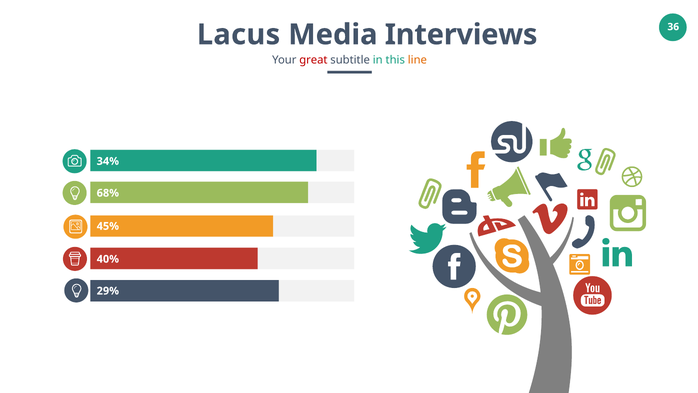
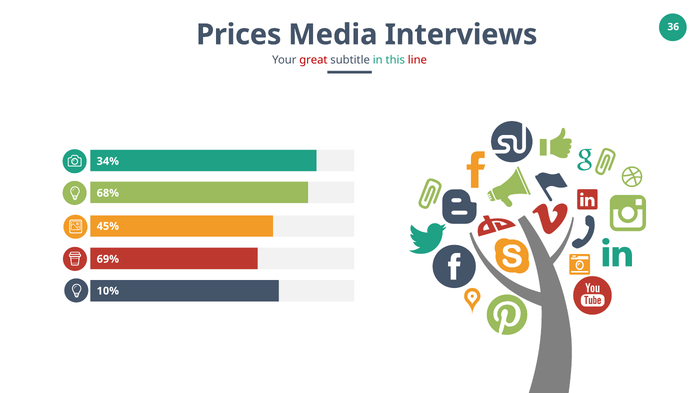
Lacus: Lacus -> Prices (239, 35)
line colour: orange -> red (417, 60)
40%: 40% -> 69% (108, 259)
29%: 29% -> 10% (108, 291)
